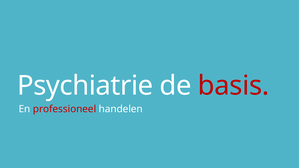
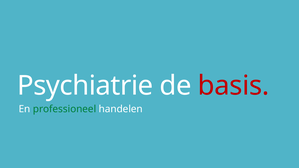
professioneel colour: red -> green (65, 109)
